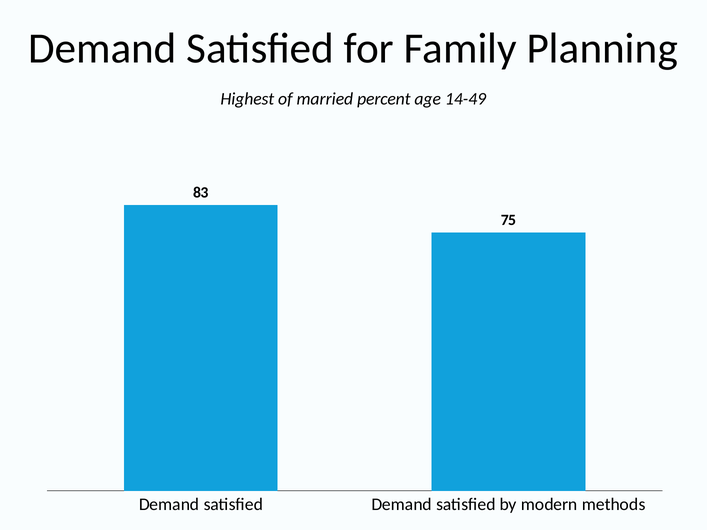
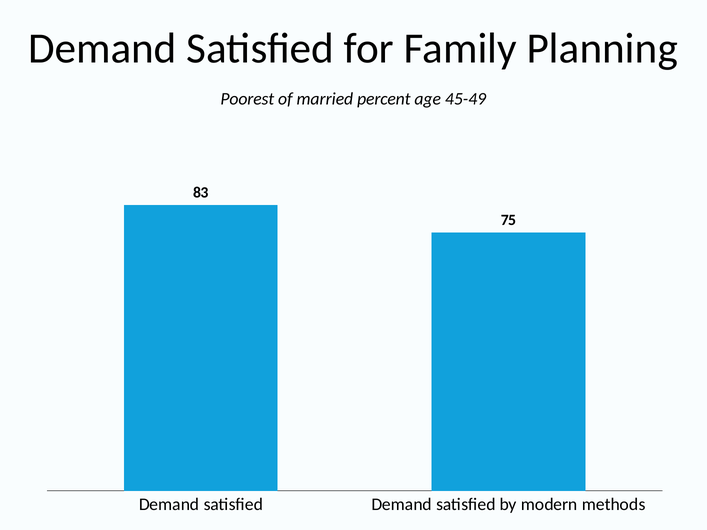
Highest: Highest -> Poorest (247, 99)
14-49: 14-49 -> 45-49 (466, 99)
